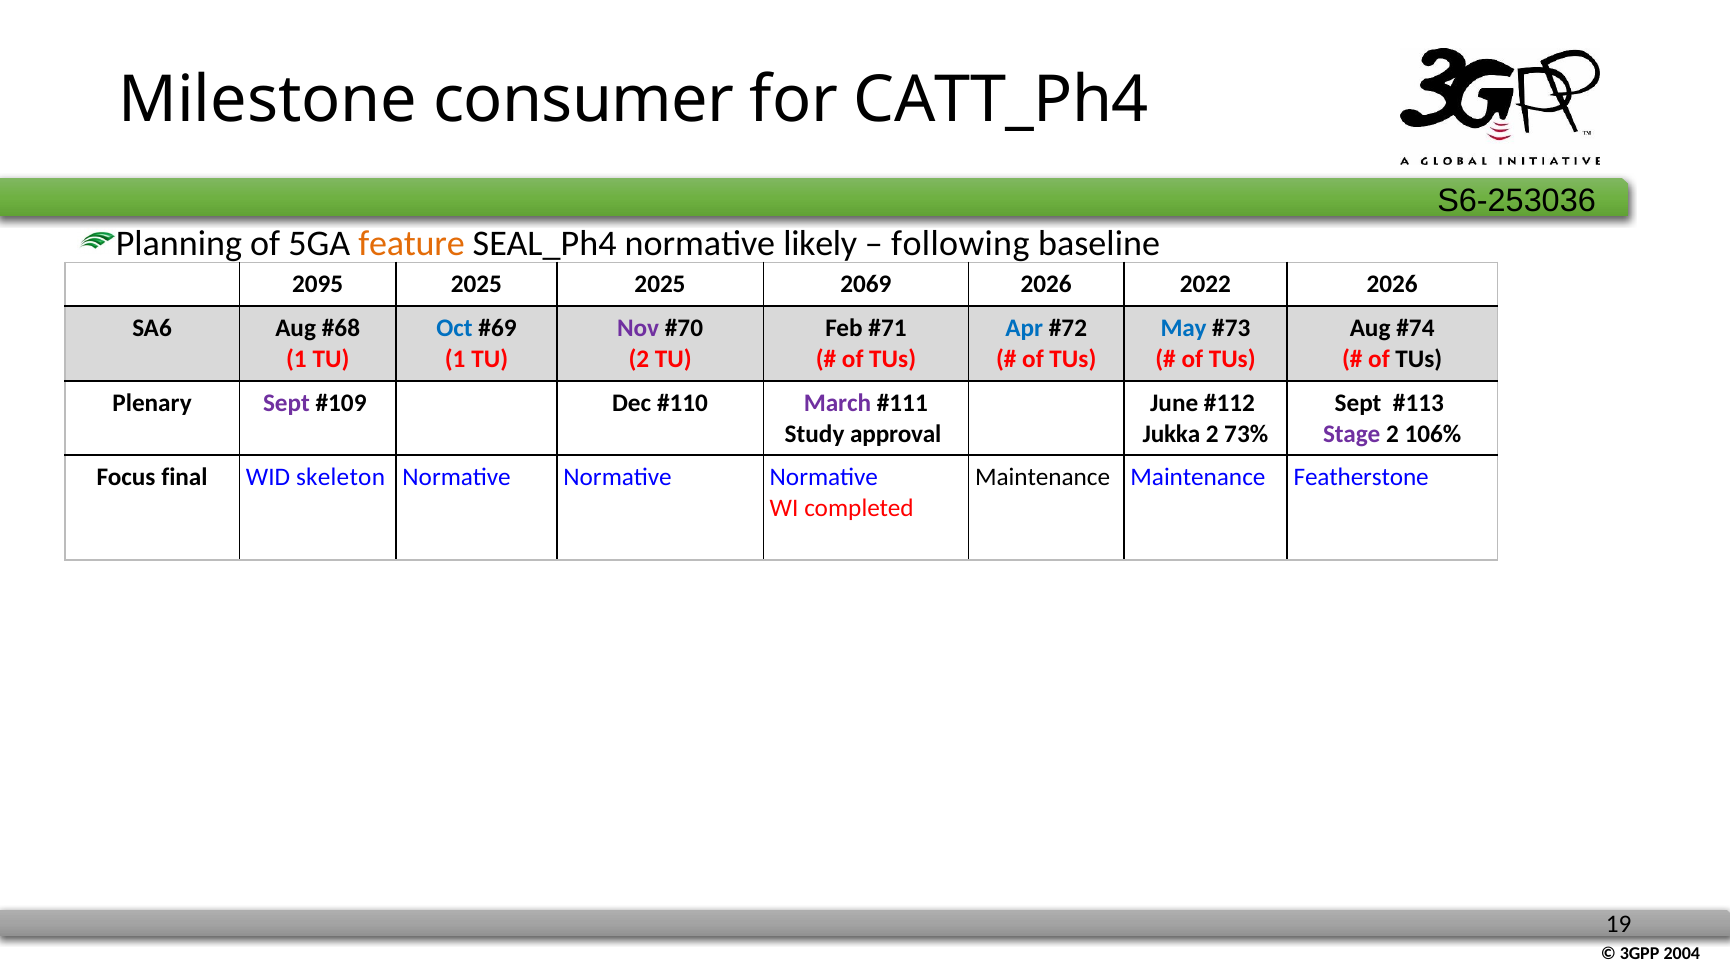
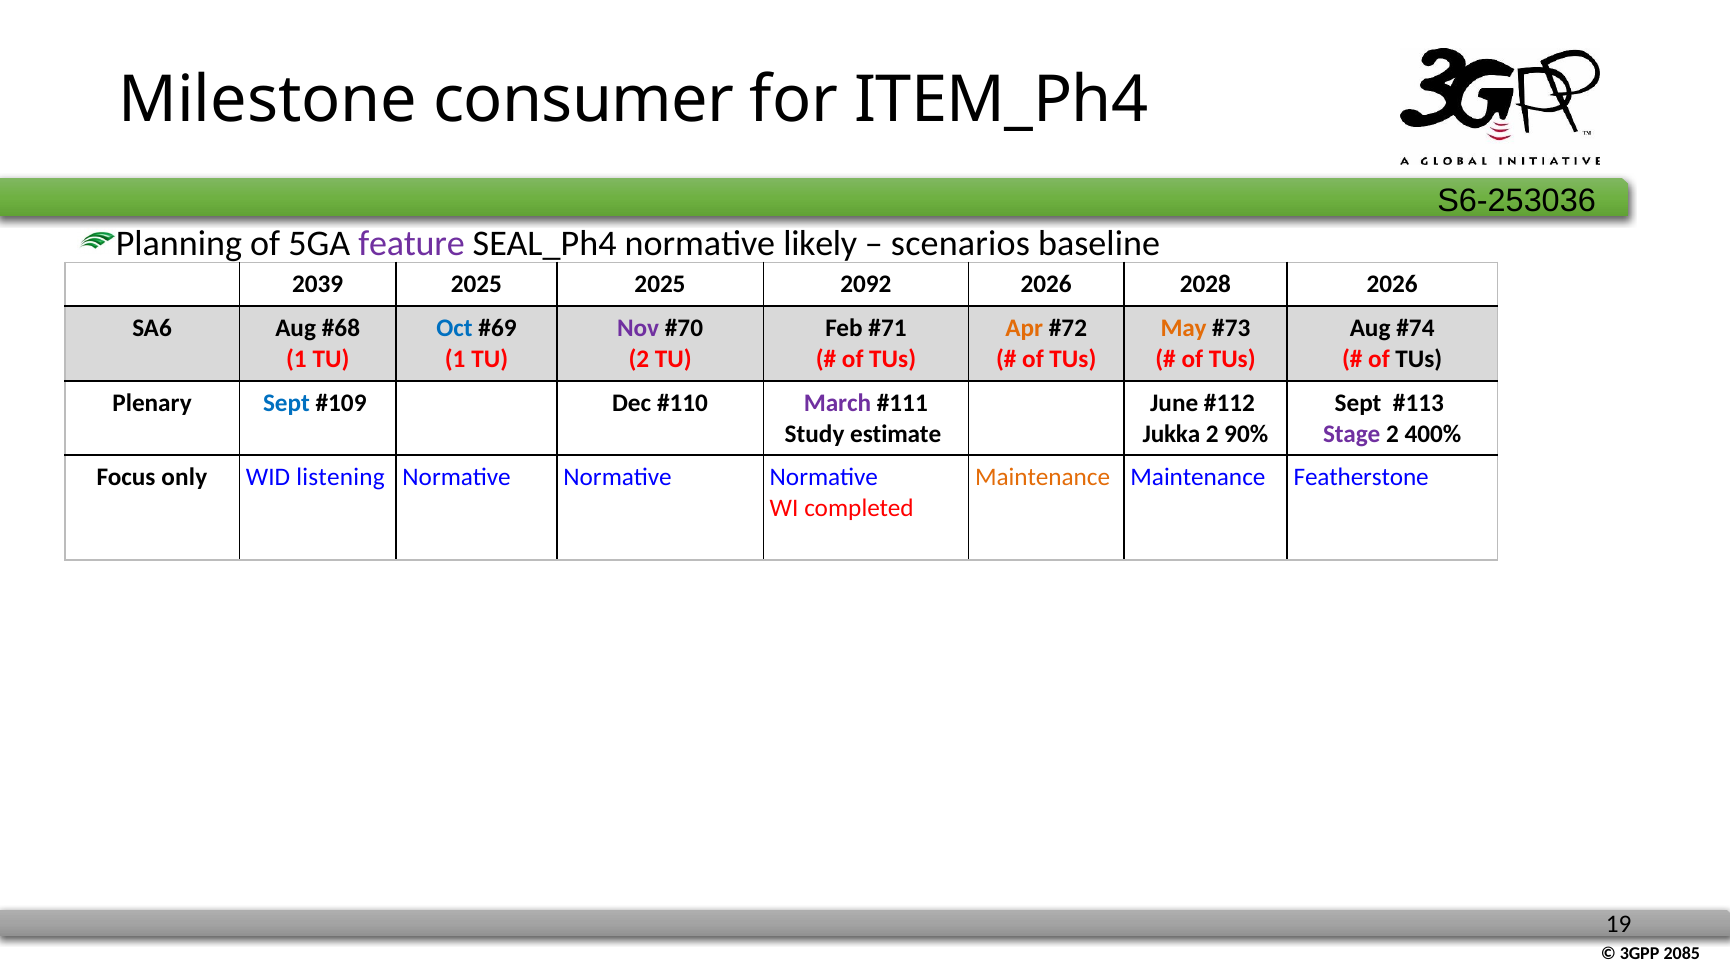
CATT_Ph4: CATT_Ph4 -> ITEM_Ph4 (1001, 100)
feature colour: orange -> purple (412, 244)
following: following -> scenarios (960, 244)
2095: 2095 -> 2039 (318, 285)
2069: 2069 -> 2092 (866, 285)
2022: 2022 -> 2028 (1205, 285)
Apr colour: blue -> orange (1024, 328)
May colour: blue -> orange (1184, 328)
Sept colour: purple -> blue (286, 403)
approval: approval -> estimate (896, 434)
73%: 73% -> 90% (1246, 434)
106%: 106% -> 400% (1433, 434)
final: final -> only (184, 477)
skeleton: skeleton -> listening (341, 477)
Maintenance colour: black -> orange (1043, 477)
2004: 2004 -> 2085 (1682, 954)
